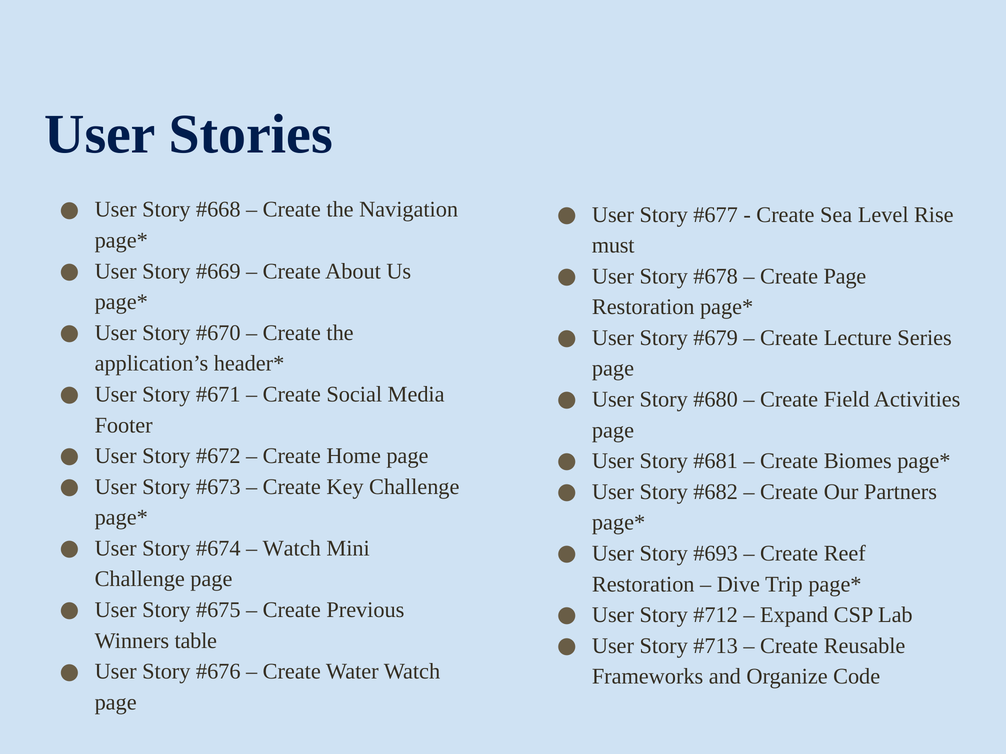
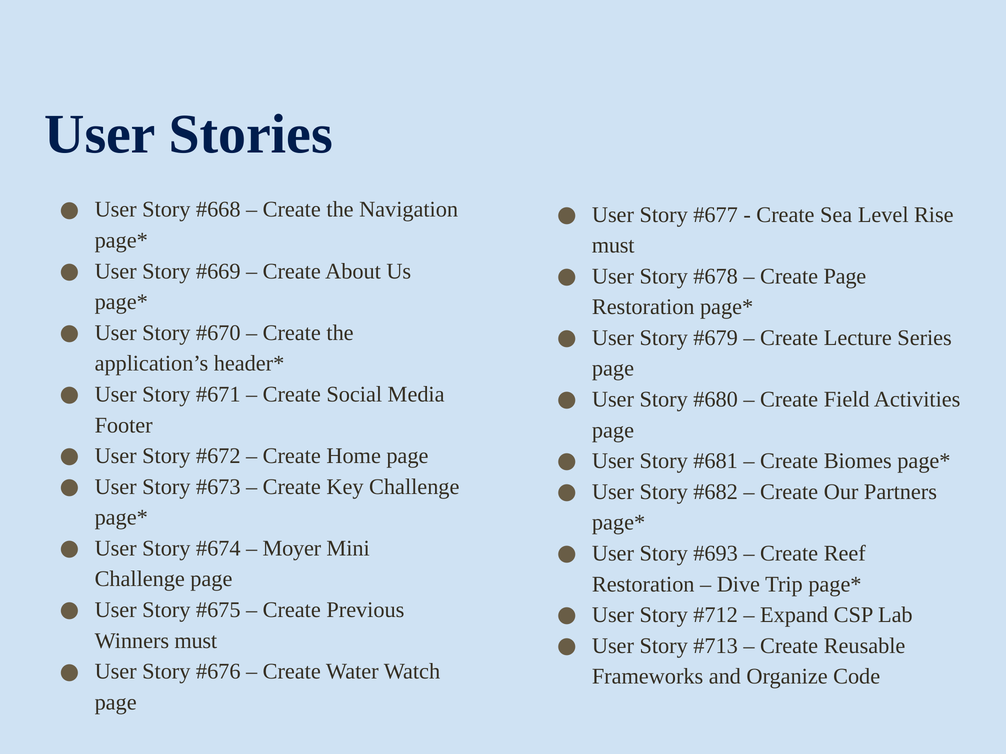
Watch: Watch -> Moyer (292, 549)
Winners table: table -> must (196, 641)
